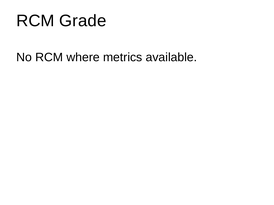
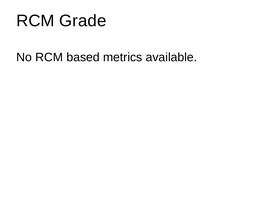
where: where -> based (83, 57)
